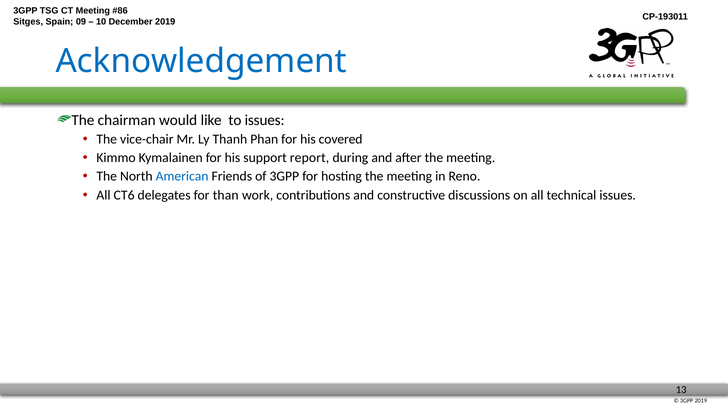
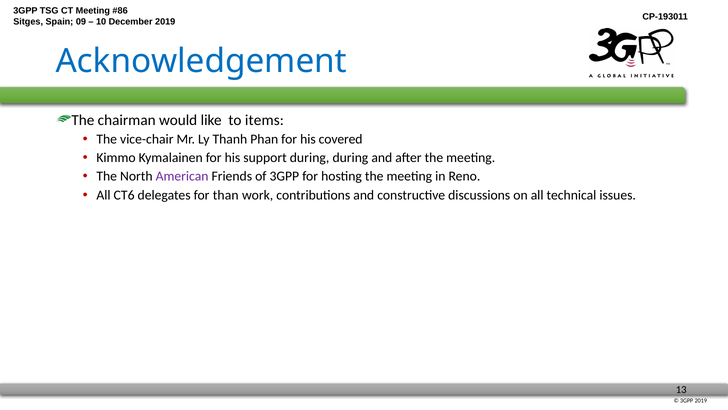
to issues: issues -> items (264, 120)
support report: report -> during (310, 158)
American colour: blue -> purple (182, 176)
